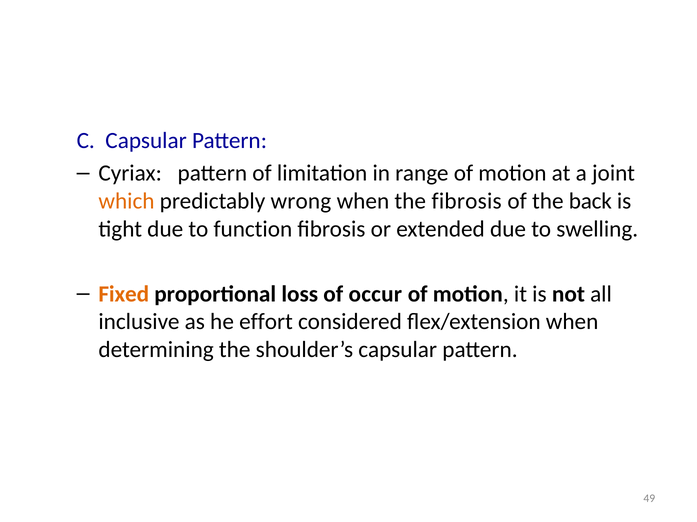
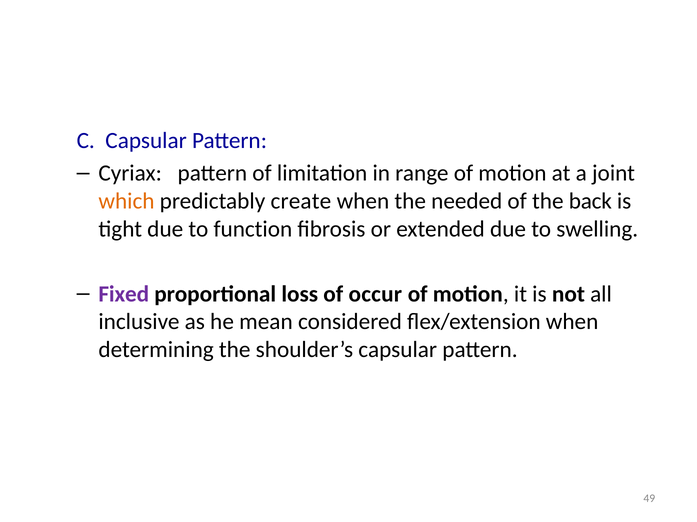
wrong: wrong -> create (301, 201)
the fibrosis: fibrosis -> needed (467, 201)
Fixed colour: orange -> purple (124, 294)
effort: effort -> mean (266, 322)
